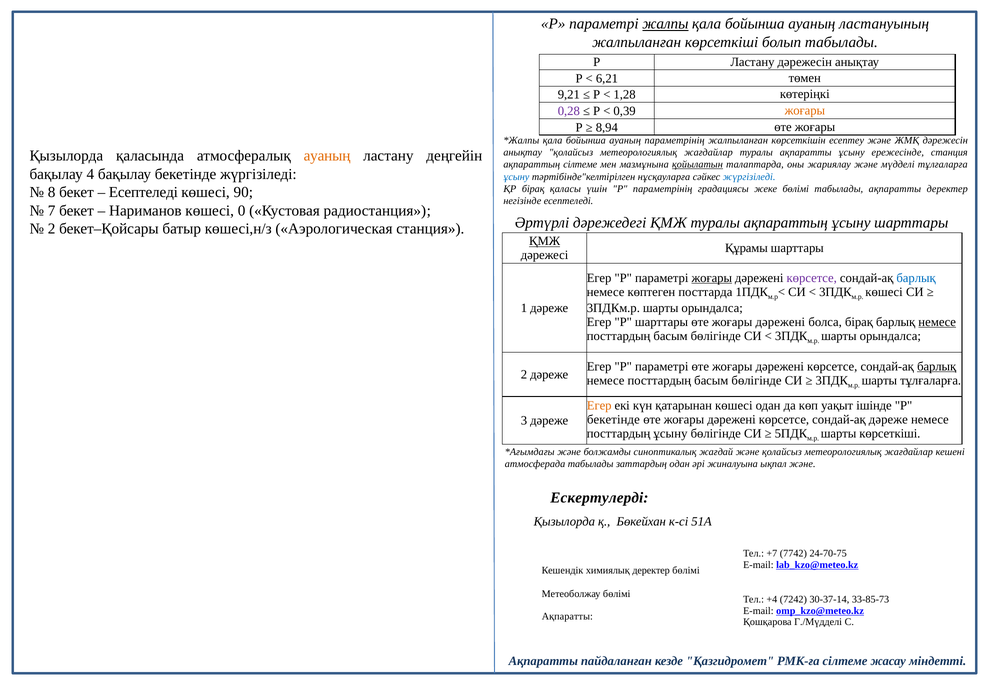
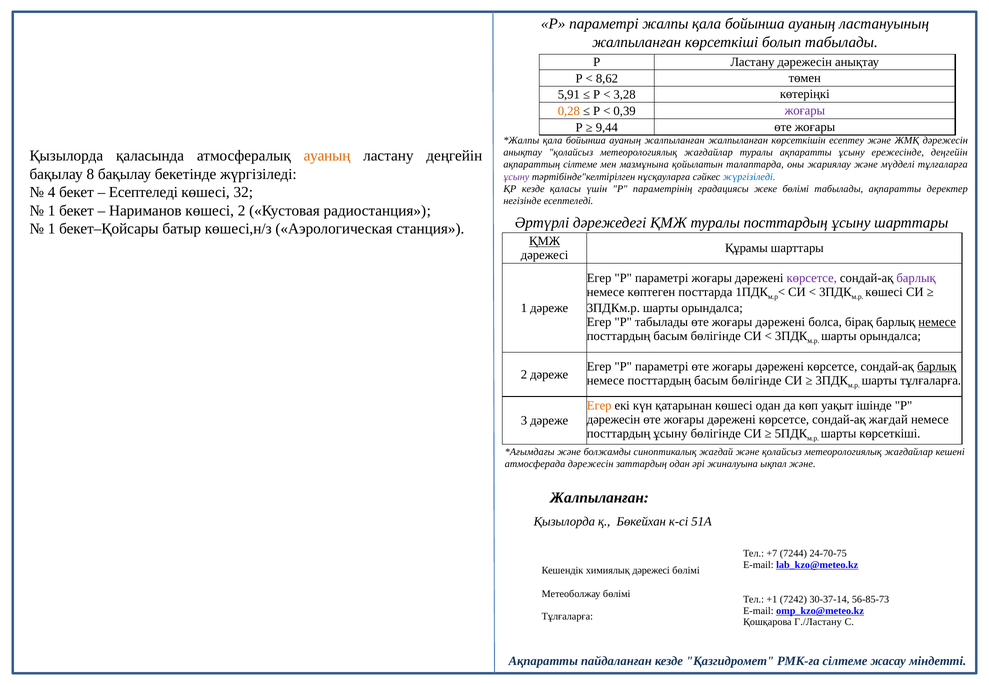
жалпы underline: present -> none (665, 24)
6,21: 6,21 -> 8,62 (607, 78)
9,21: 9,21 -> 5,91 (569, 95)
1,28: 1,28 -> 3,28 (625, 95)
0,28 colour: purple -> orange (569, 111)
жоғары colour: orange -> purple (805, 111)
8,94: 8,94 -> 9,44 (607, 127)
ауаның параметрінің: параметрінің -> жалпыланған (675, 140)
ережесінде станция: станция -> деңгейін (949, 152)
қойылатын underline: present -> none (697, 165)
4: 4 -> 8 (90, 174)
ұсыну colour: blue -> purple (516, 177)
ҚР бірақ: бірақ -> кезде (533, 189)
8: 8 -> 4 (52, 192)
90: 90 -> 32 (243, 192)
7: 7 -> 1 (52, 210)
көшесі 0: 0 -> 2 (242, 210)
туралы ақпараттың: ақпараттың -> посттардың (786, 223)
2: 2 -> 1 (52, 229)
жоғары underline: present -> none (712, 278)
барлық colour: blue -> purple (916, 278)
P шарттары: шарттары -> табылады (662, 322)
бекетінде: бекетінде -> дәрежесін (614, 419)
сондай-ақ дәреже: дәреже -> жағдай (888, 419)
атмосферада табылады: табылады -> дәрежесін (591, 464)
Ескертулерді: Ескертулерді -> Жалпыланған (600, 497)
7742: 7742 -> 7244 (793, 553)
химиялық деректер: деректер -> дәрежесі (651, 570)
+4: +4 -> +1 (772, 599)
33-85-73: 33-85-73 -> 56-85-73 (871, 599)
Ақпаратты: Ақпаратты -> Тұлғаларға (567, 616)
Г./Мүдделі: Г./Мүдделі -> Г./Ластану (818, 622)
